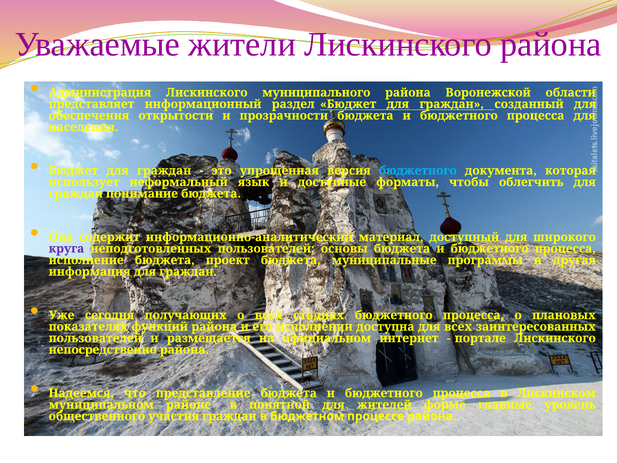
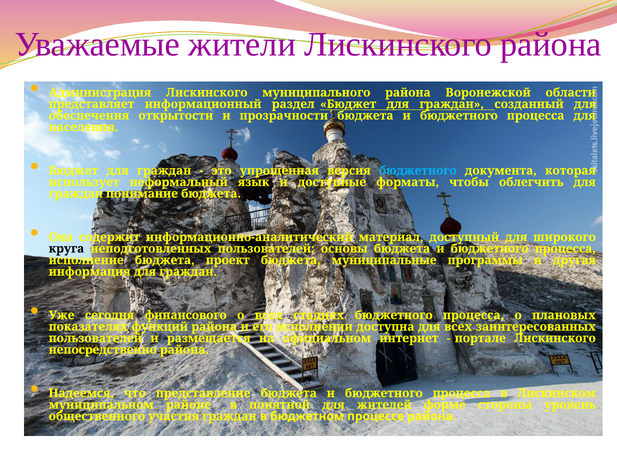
круга colour: purple -> black (66, 249)
получающих: получающих -> финансового (186, 315)
главные: главные -> стороны (505, 405)
